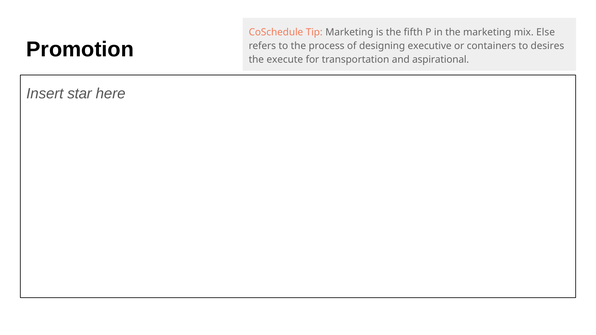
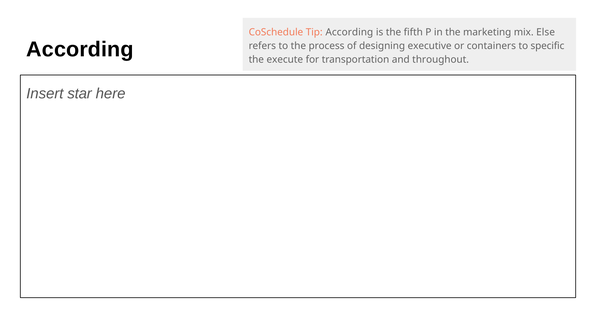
Tip Marketing: Marketing -> According (349, 32)
Promotion: Promotion -> According (80, 49)
desires: desires -> specific (547, 46)
aspirational: aspirational -> throughout (441, 60)
